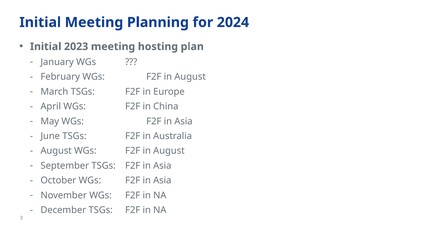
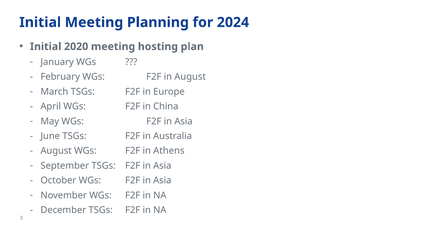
2023: 2023 -> 2020 (76, 47)
August: August -> Athens (169, 151)
